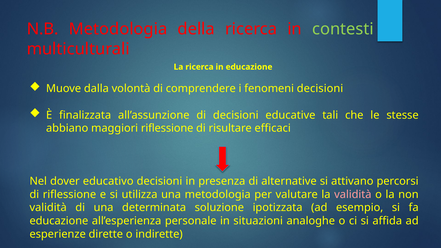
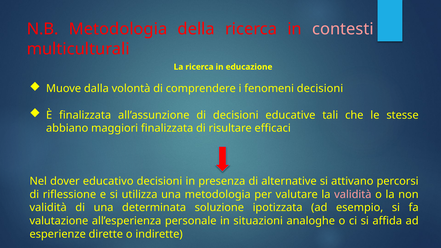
contesti colour: light green -> pink (343, 29)
maggiori riflessione: riflessione -> finalizzata (167, 128)
educazione: educazione -> valutazione (59, 221)
